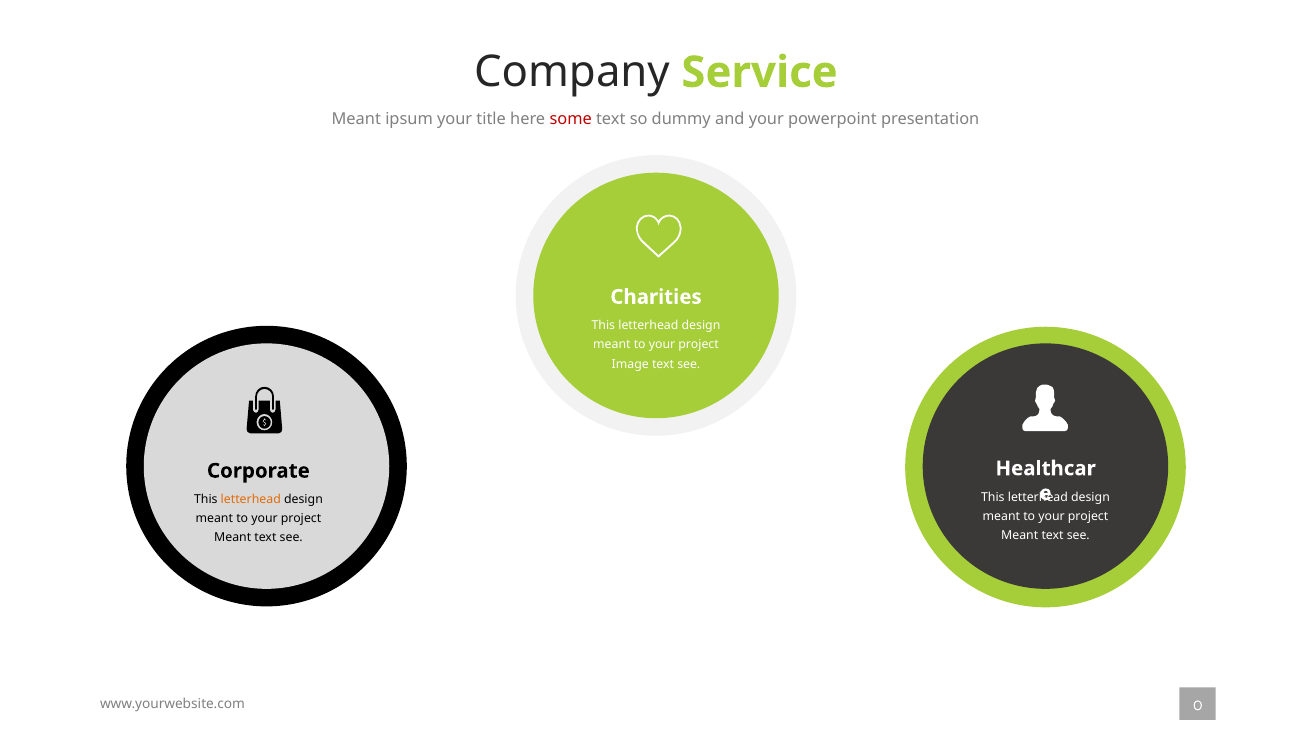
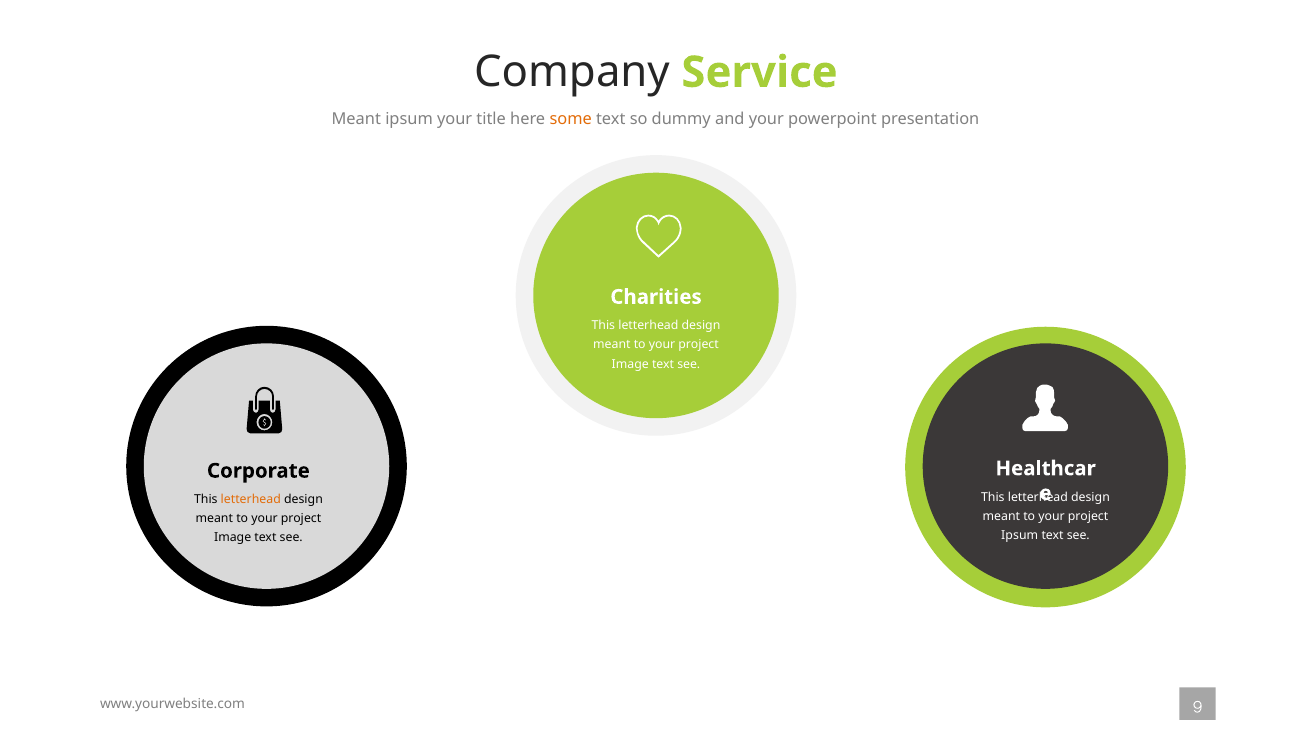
some colour: red -> orange (571, 119)
Meant: Meant -> Ipsum (1020, 536)
Meant: Meant -> Image (233, 538)
0: 0 -> 9 (1198, 705)
